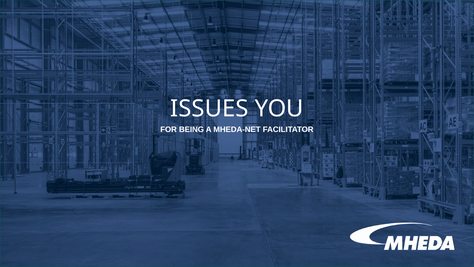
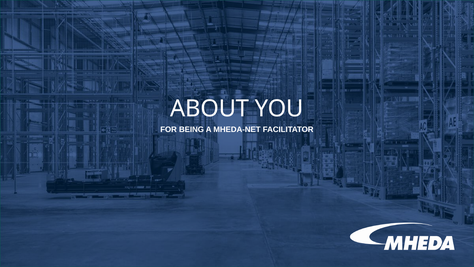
ISSUES: ISSUES -> ABOUT (210, 109)
